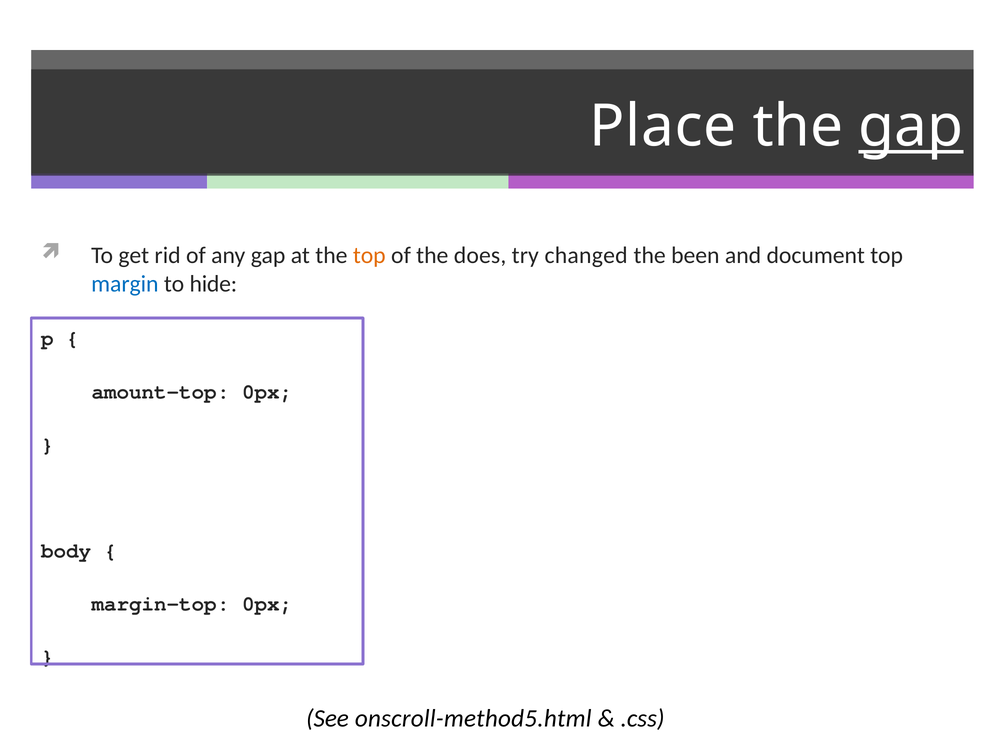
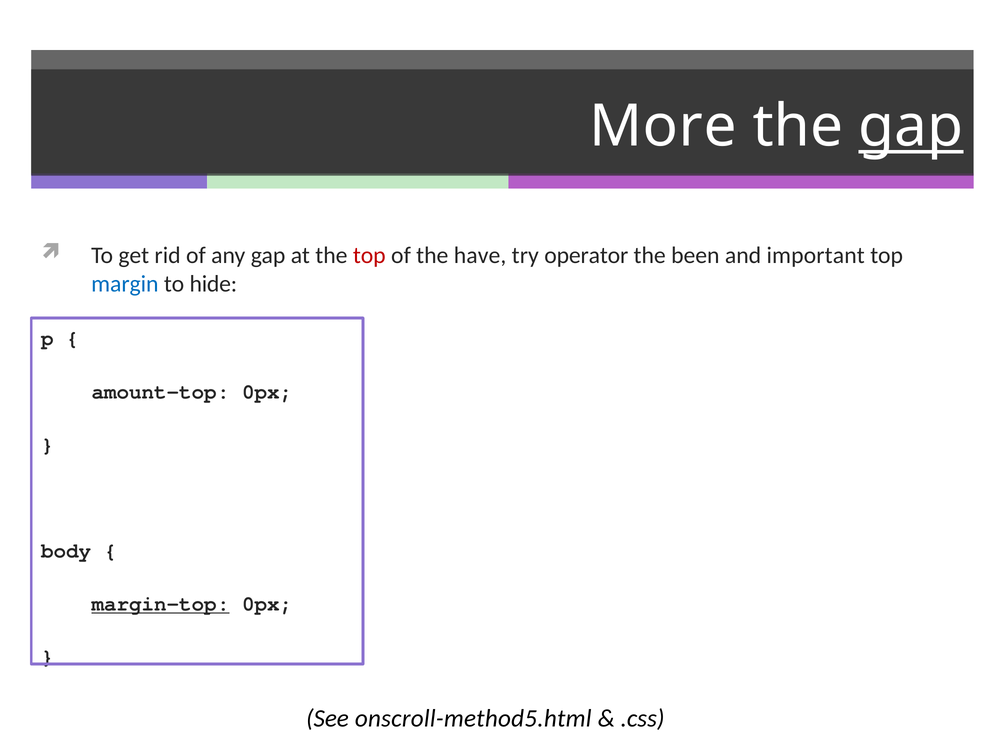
Place: Place -> More (663, 127)
top colour: orange -> red (369, 255)
does: does -> have (480, 255)
changed: changed -> operator (586, 255)
document: document -> important (816, 255)
margin-top underline: none -> present (161, 604)
